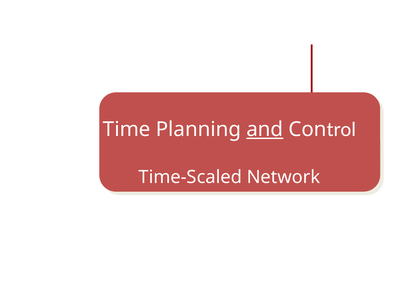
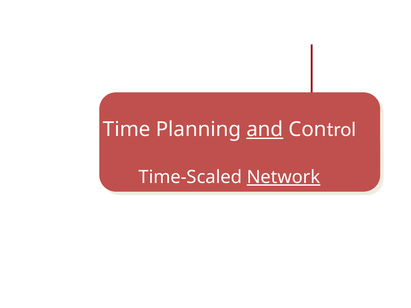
Network underline: none -> present (283, 177)
